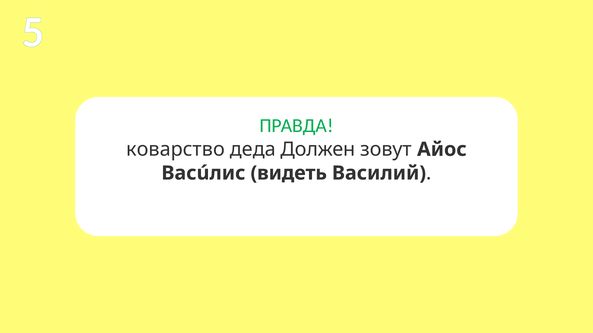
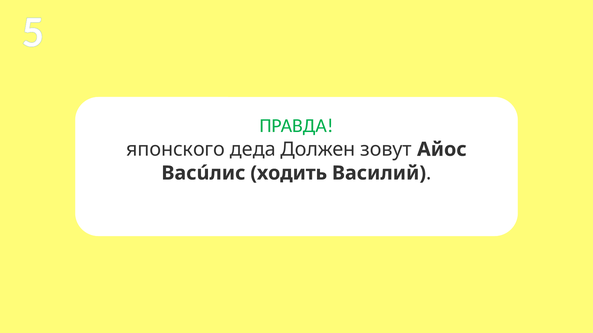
коварство: коварство -> японского (176, 150)
видеть: видеть -> ходить (289, 173)
